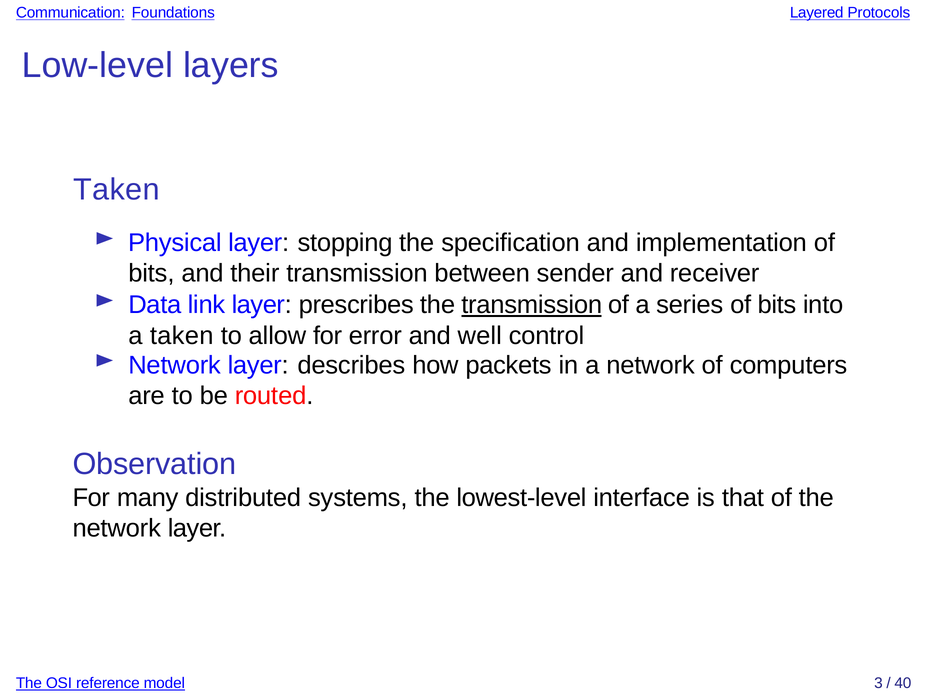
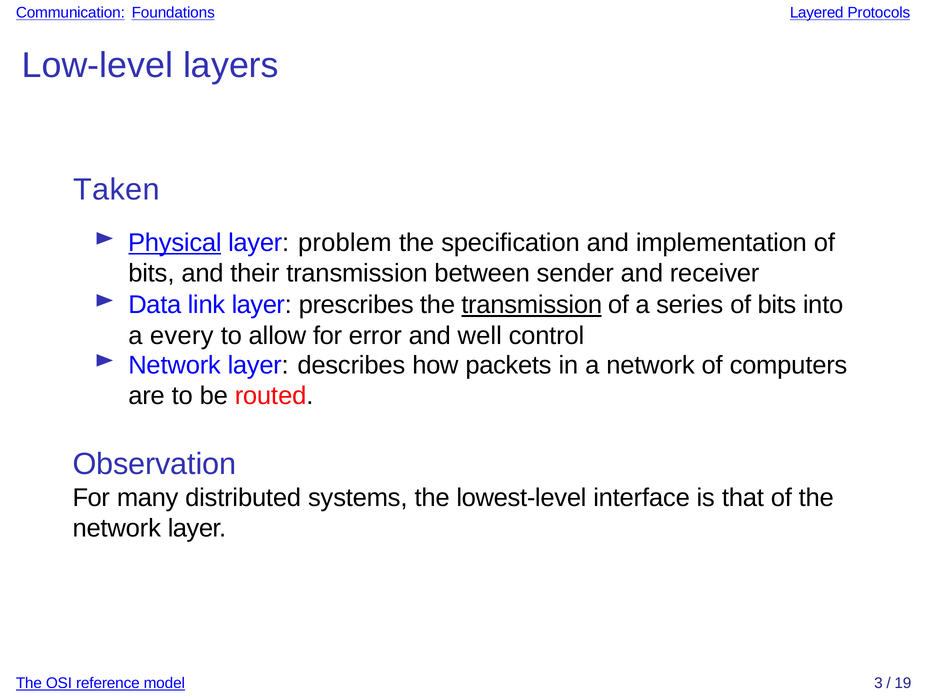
Physical underline: none -> present (175, 243)
stopping: stopping -> problem (345, 243)
a taken: taken -> every (182, 336)
40: 40 -> 19 (903, 683)
